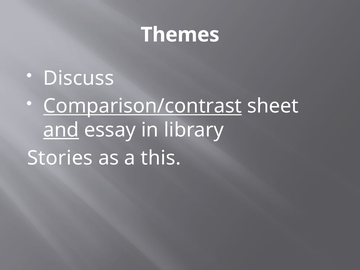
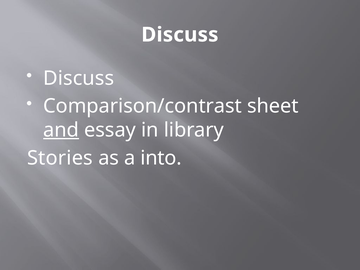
Themes: Themes -> Discuss (180, 35)
Comparison/contrast underline: present -> none (143, 106)
this: this -> into (161, 158)
